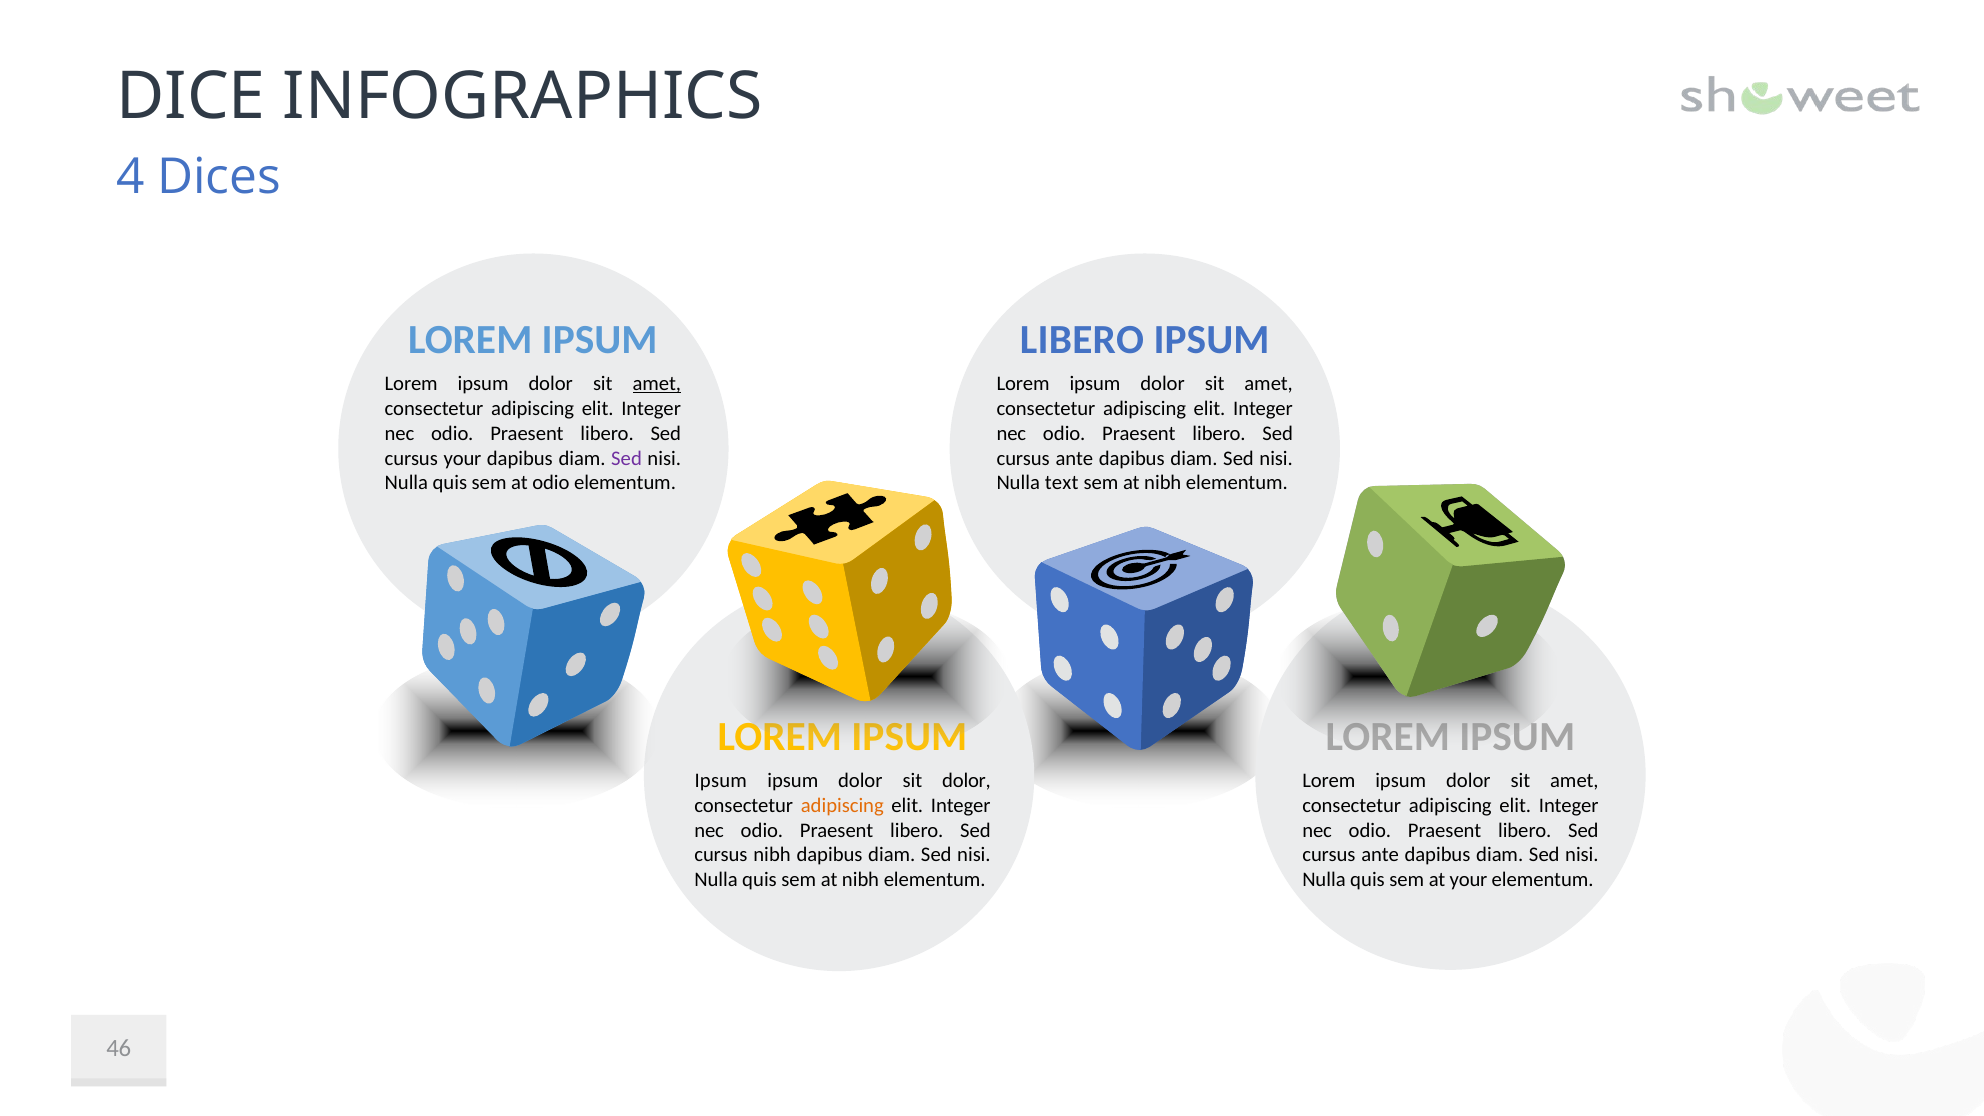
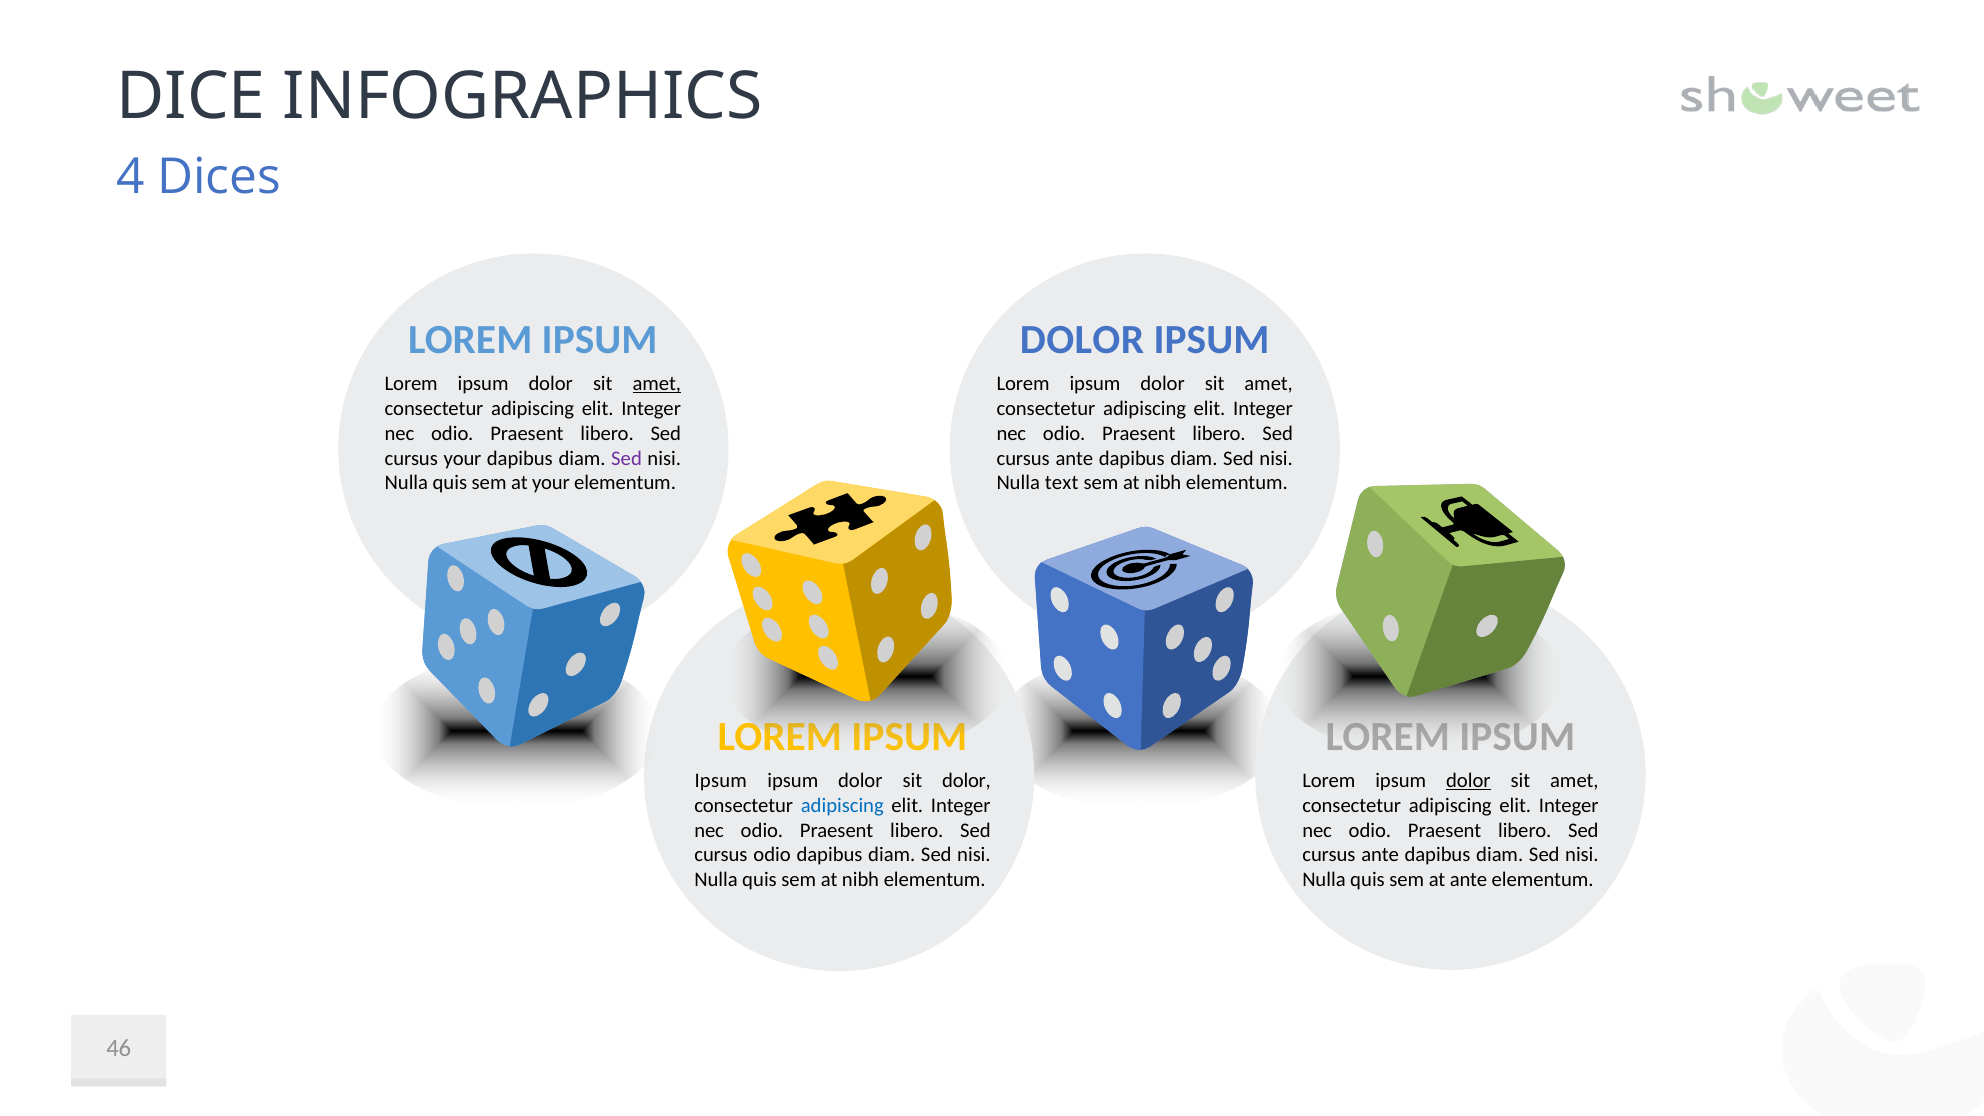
LIBERO: LIBERO -> DOLOR (1082, 340)
at odio: odio -> your (551, 483)
dolor underline: none -> present (1468, 781)
adipiscing colour: orange -> blue (842, 805)
cursus nibh: nibh -> odio (772, 855)
at your: your -> ante (1469, 880)
